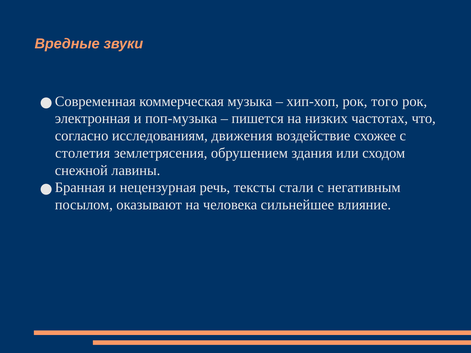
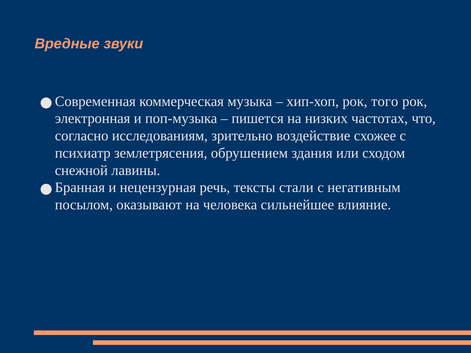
движения: движения -> зрительно (242, 136)
столетия: столетия -> психиатр (83, 153)
